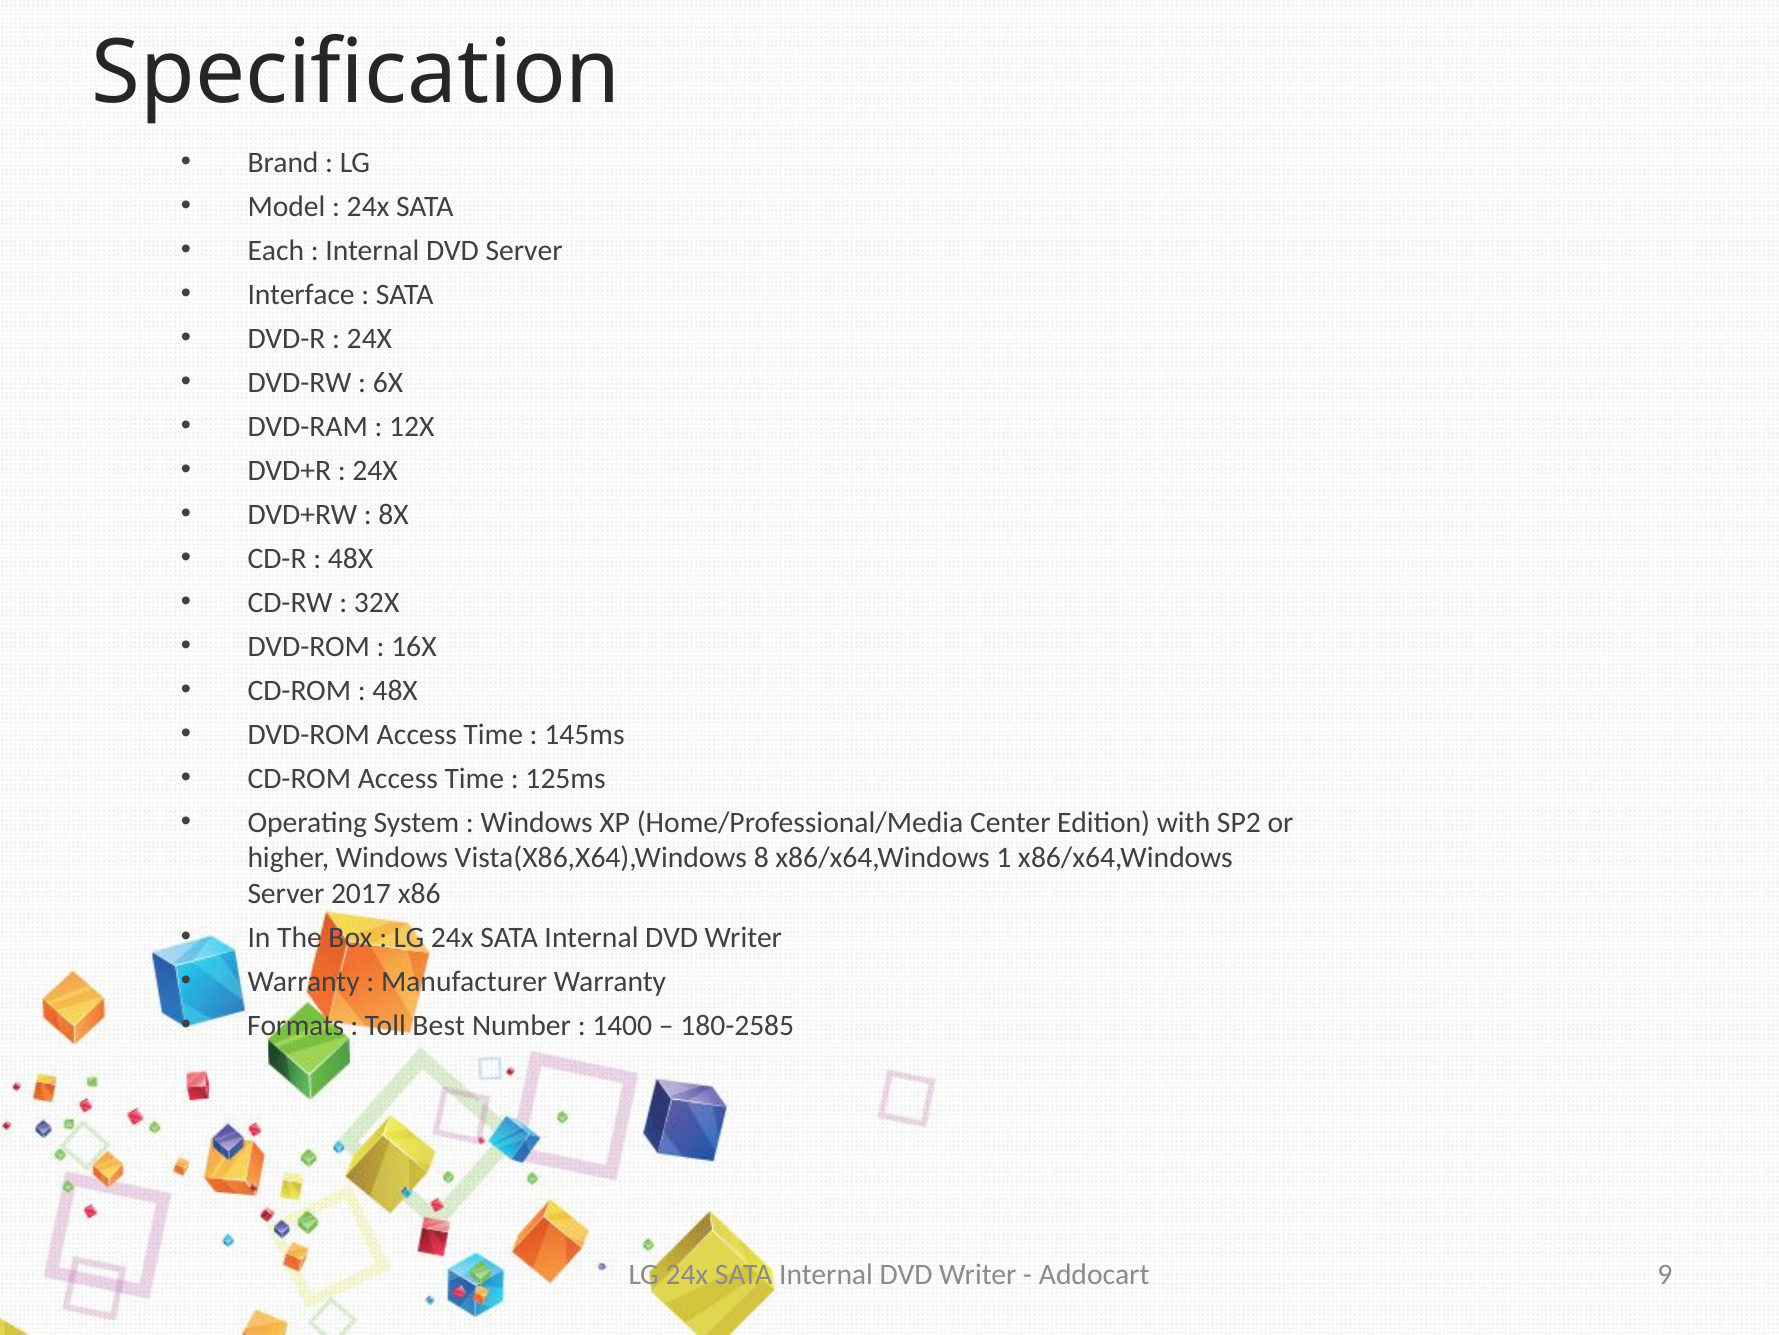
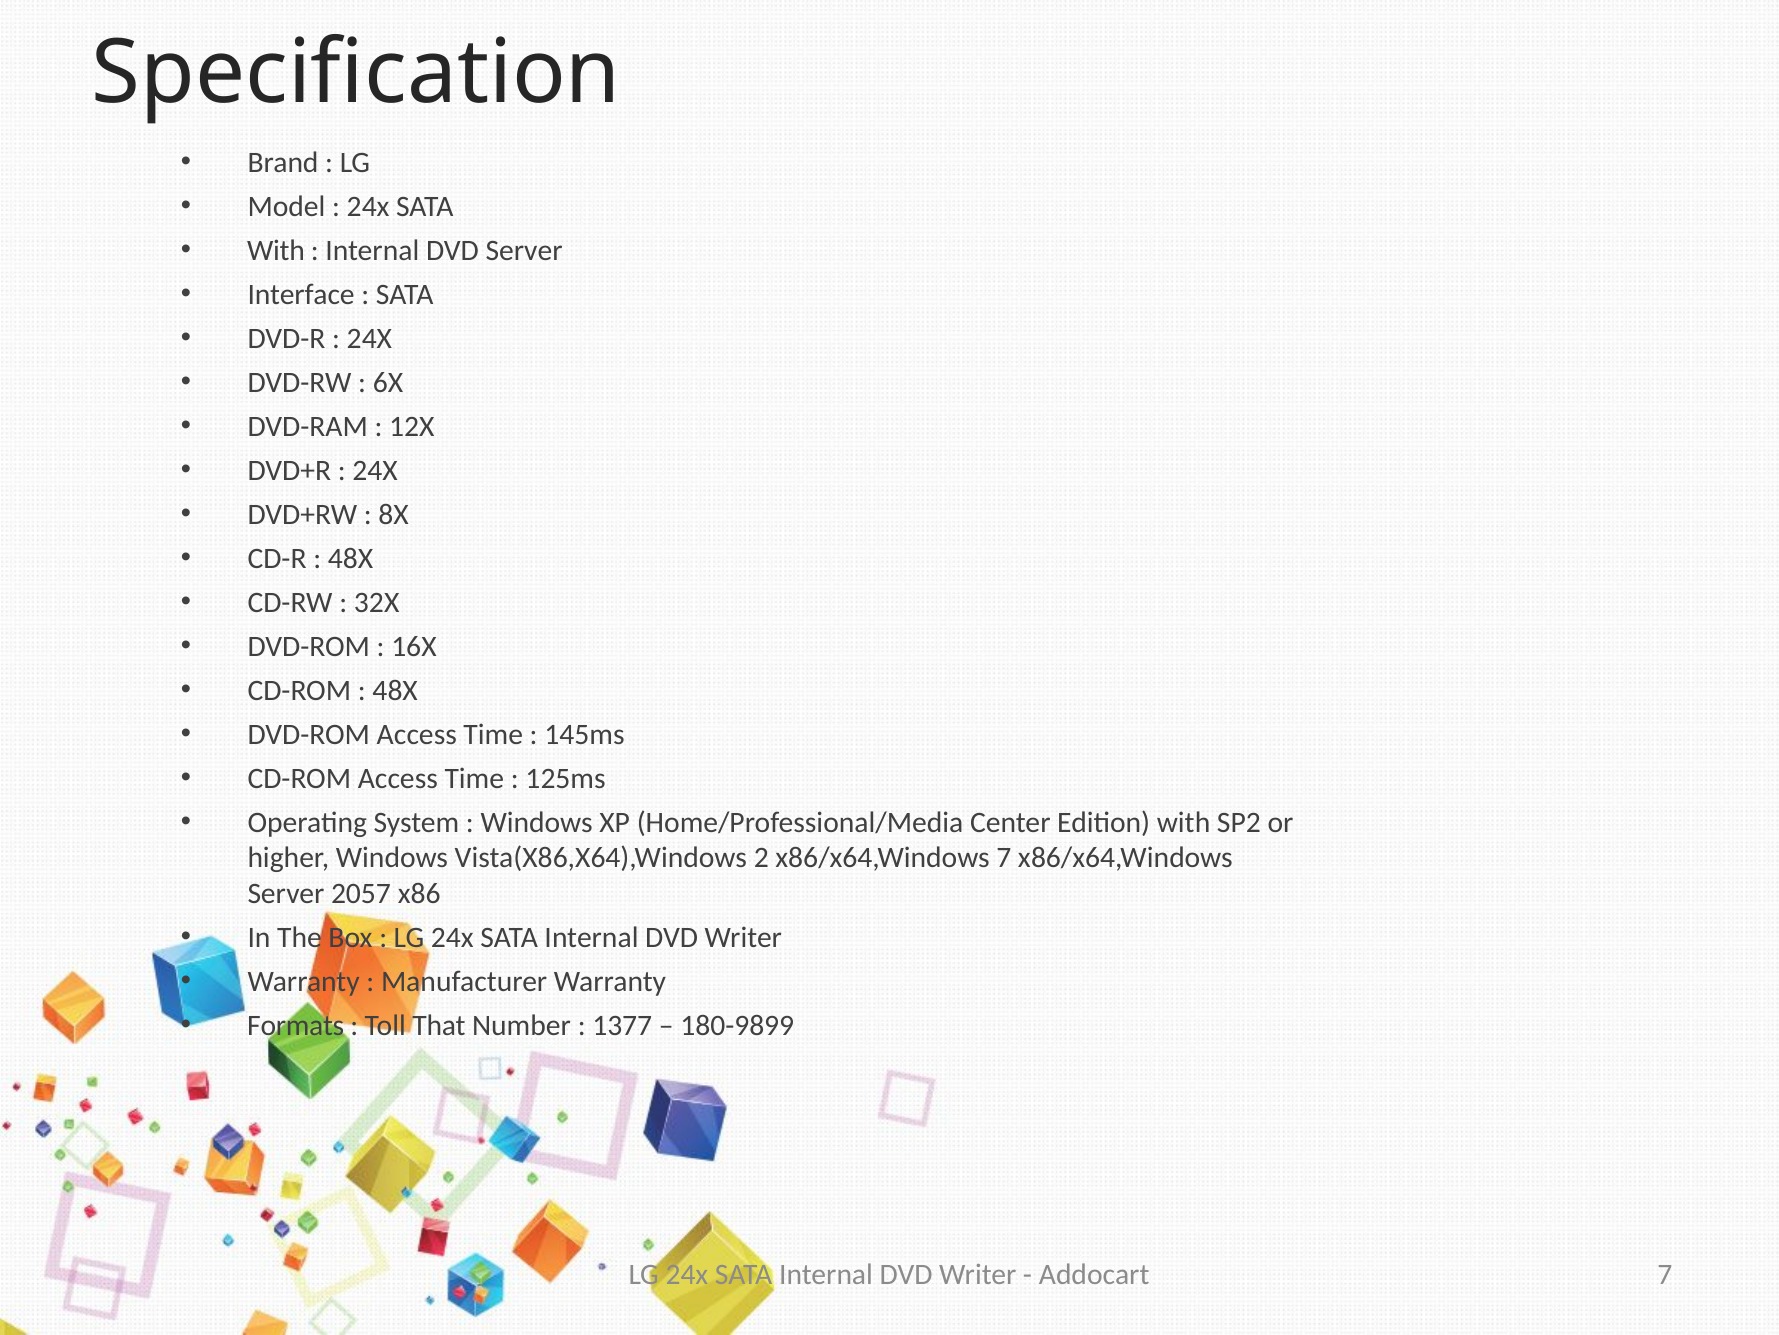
Each: Each -> With (276, 250)
8: 8 -> 2 (761, 858)
x86/x64,Windows 1: 1 -> 7 (1004, 858)
2017: 2017 -> 2057 (361, 893)
Best: Best -> That (439, 1025)
1400: 1400 -> 1377 (622, 1025)
180-2585: 180-2585 -> 180-9899 (737, 1025)
Addocart 9: 9 -> 7 (1665, 1274)
